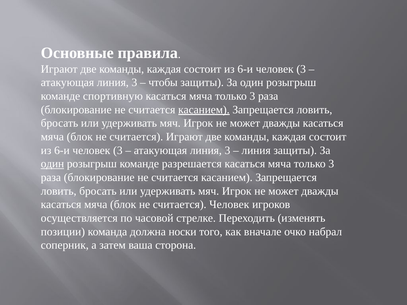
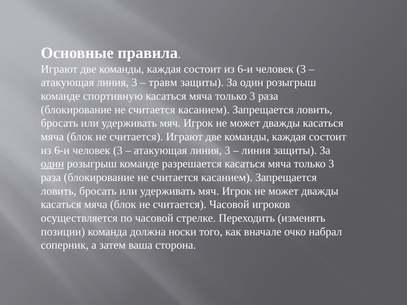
чтобы: чтобы -> травм (163, 83)
касанием underline: present -> none (204, 110)
считается Человек: Человек -> Часовой (229, 205)
